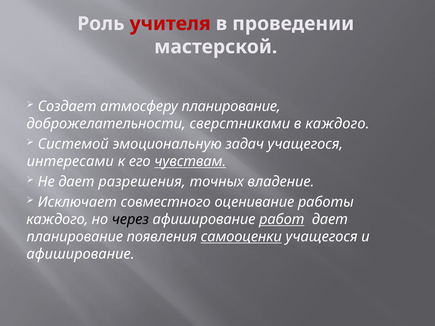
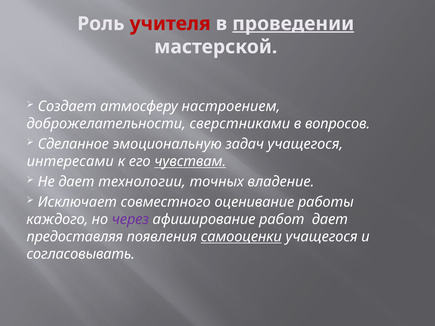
проведении underline: none -> present (293, 24)
атмосферу планирование: планирование -> настроением (231, 106)
в каждого: каждого -> вопросов (338, 124)
Системой: Системой -> Сделанное (73, 144)
разрешения: разрешения -> технологии (142, 182)
через colour: black -> purple (130, 220)
работ underline: present -> none (282, 220)
планирование: планирование -> предоставляя (75, 237)
афиширование: афиширование -> согласовывать (81, 254)
